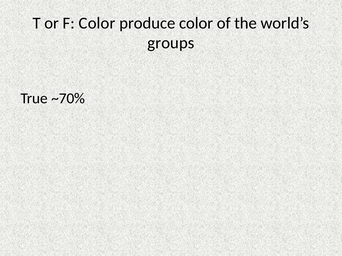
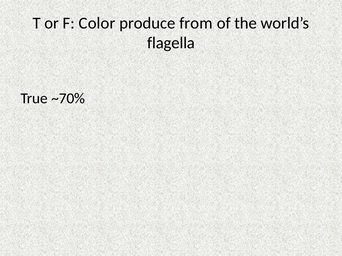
produce color: color -> from (196, 23)
groups: groups -> flagella (171, 43)
